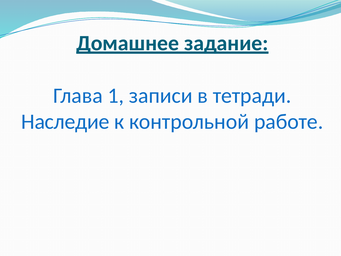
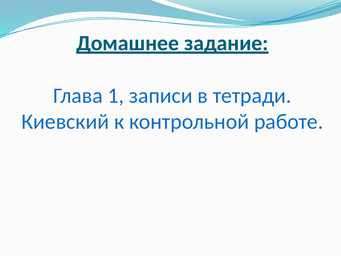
Наследие: Наследие -> Киевский (65, 122)
